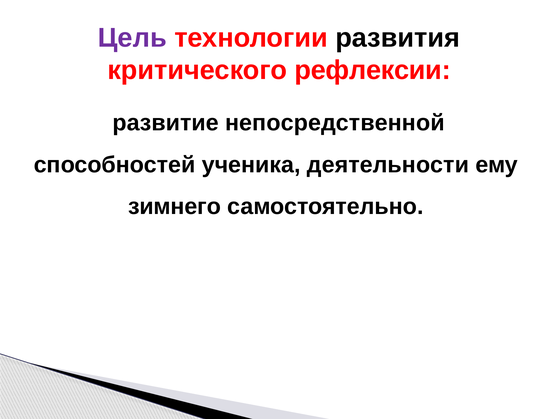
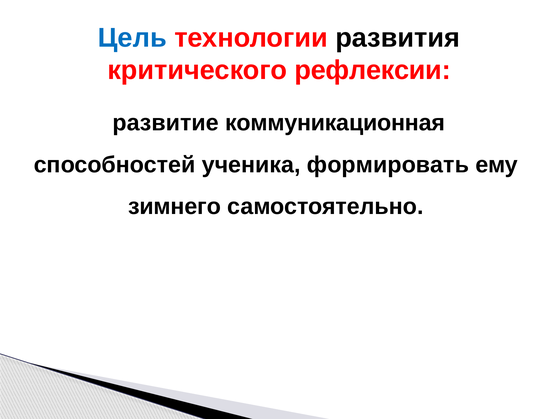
Цель colour: purple -> blue (132, 38)
непосредственной: непосредственной -> коммуникационная (335, 123)
деятельности: деятельности -> формировать (388, 165)
